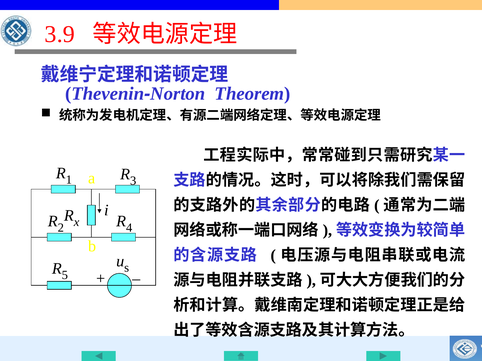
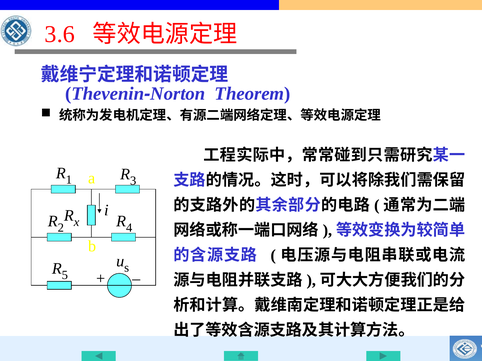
3.9: 3.9 -> 3.6 (60, 34)
